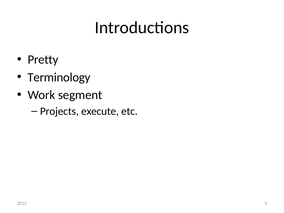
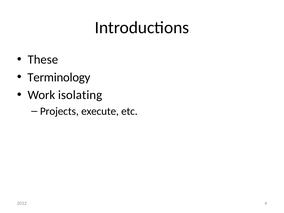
Pretty: Pretty -> These (43, 60)
segment: segment -> isolating (80, 95)
